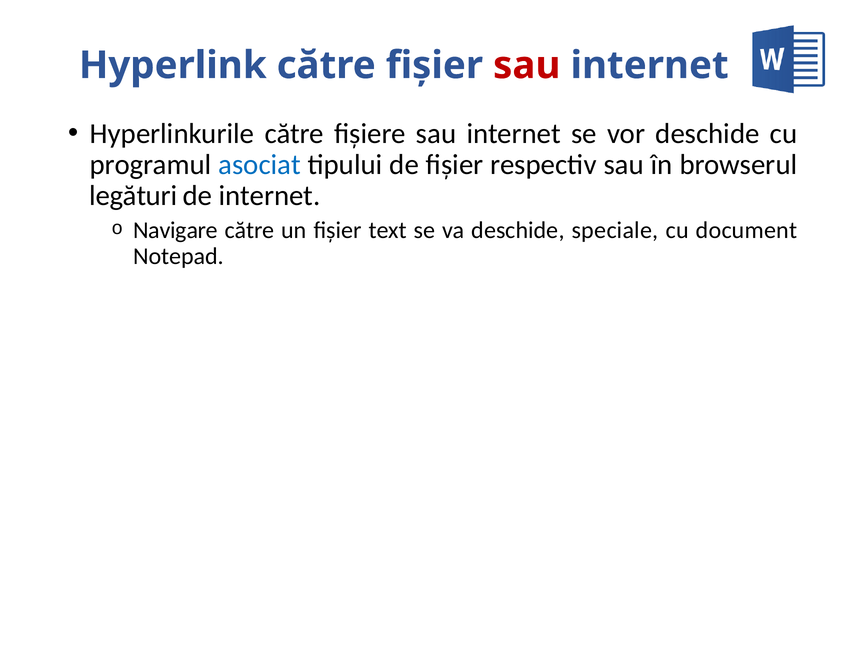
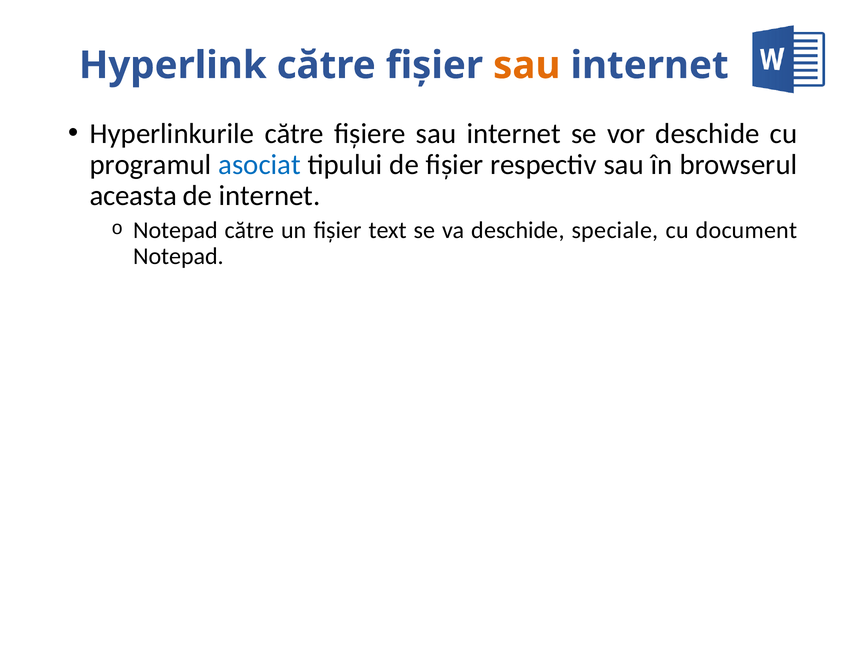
sau colour: red -> orange (527, 65)
legături: legături -> aceasta (133, 196)
Navigare: Navigare -> Notepad (175, 230)
